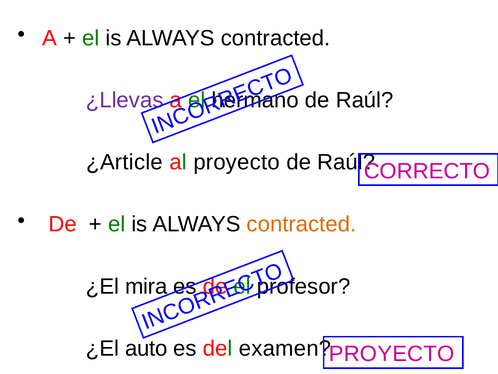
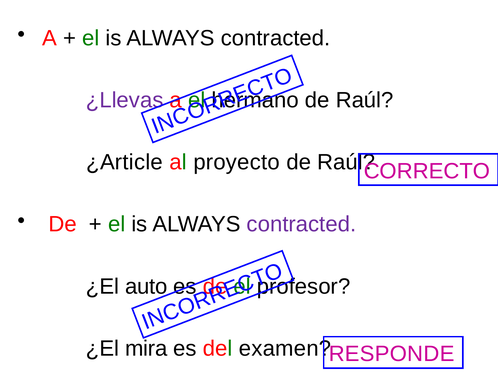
contracted colour: orange -> purple (301, 224)
mira: mira -> auto (146, 286)
auto: auto -> mira (146, 348)
PROYECTO: PROYECTO -> RESPONDE (392, 354)
